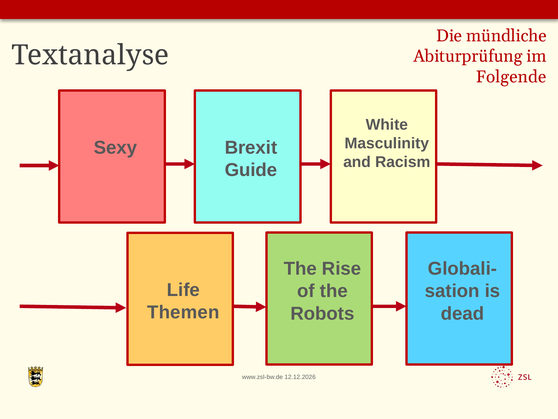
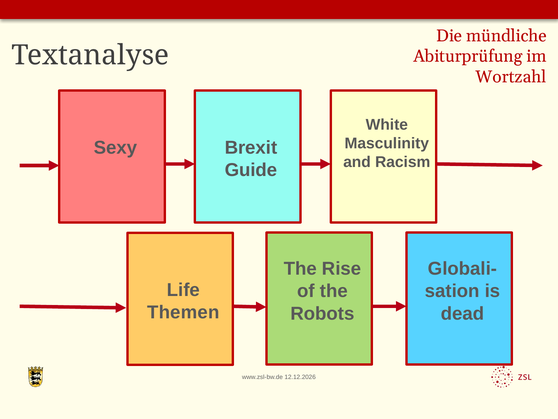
Folgende: Folgende -> Wortzahl (511, 77)
